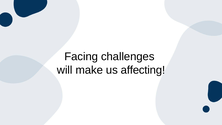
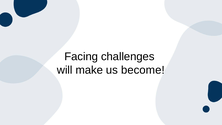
affecting: affecting -> become (143, 70)
